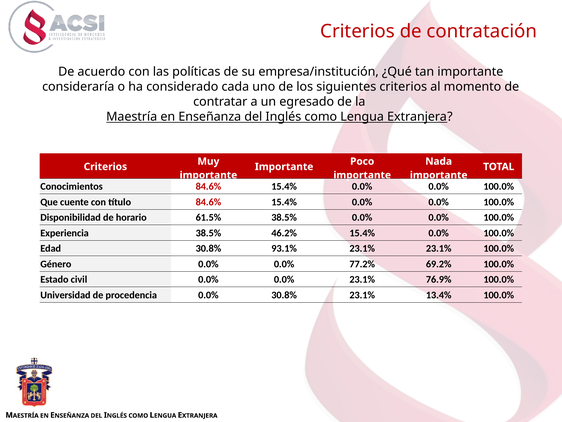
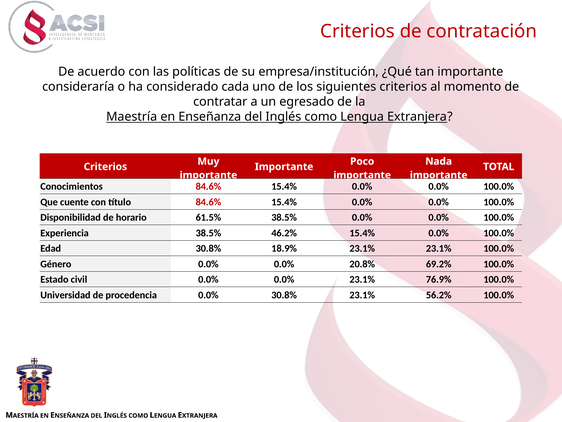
93.1%: 93.1% -> 18.9% (284, 248)
77.2%: 77.2% -> 20.8% (362, 264)
13.4%: 13.4% -> 56.2% (439, 295)
